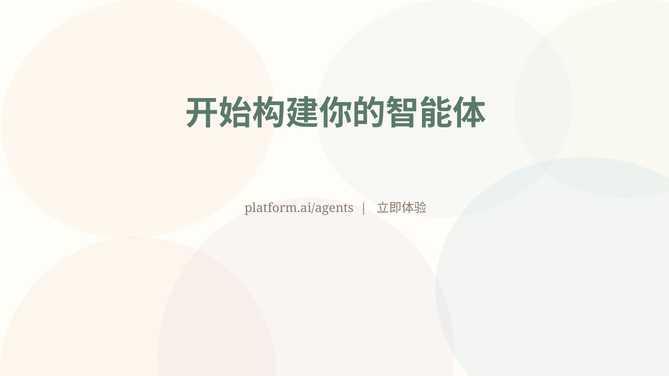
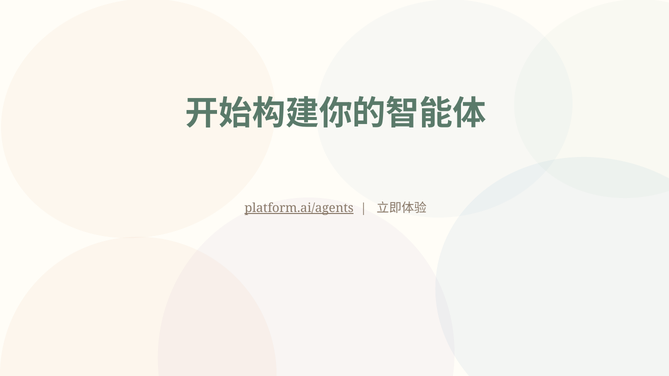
platform.ai/agents underline: none -> present (299, 208)
